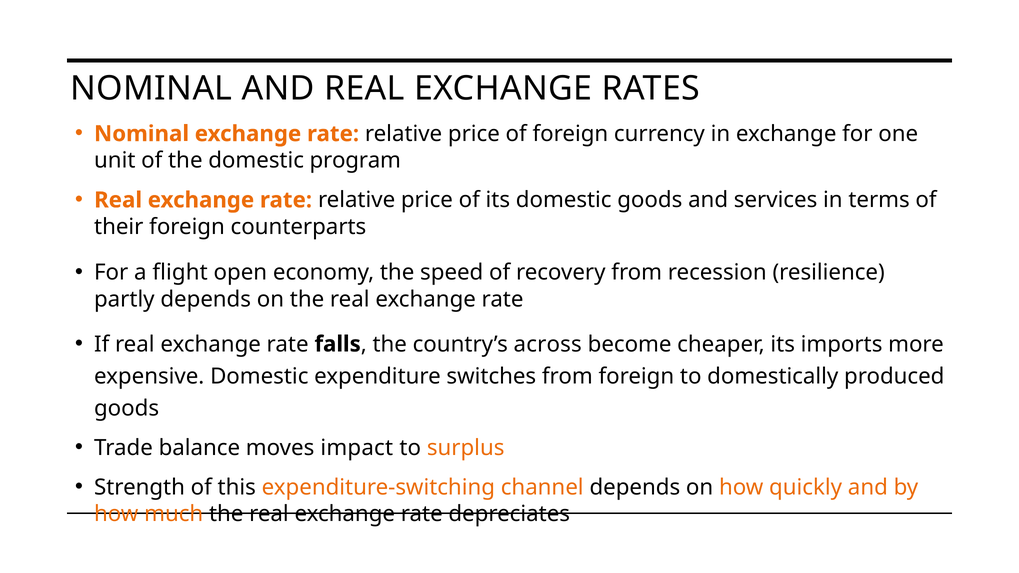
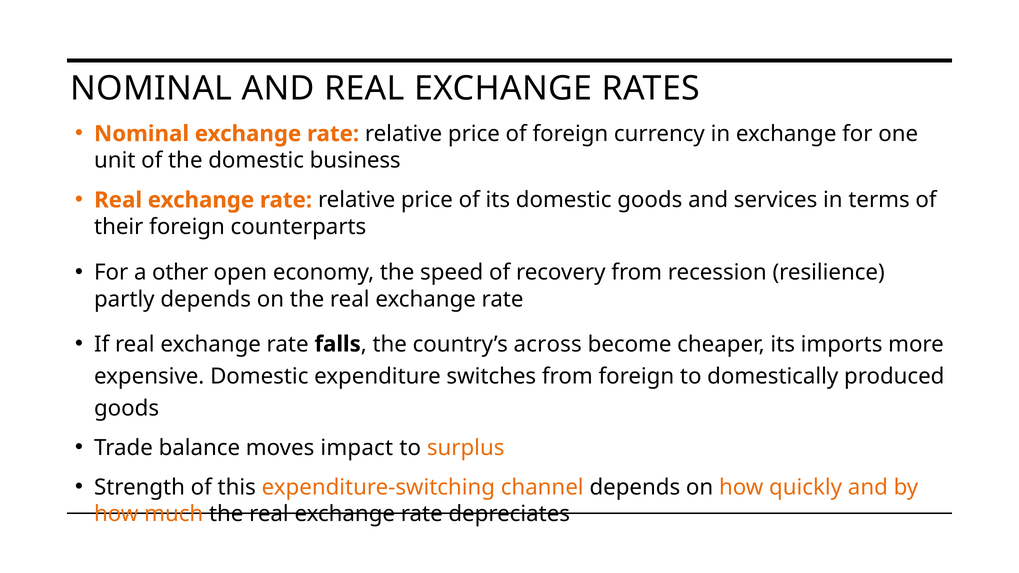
program: program -> business (355, 161)
flight: flight -> other (180, 273)
